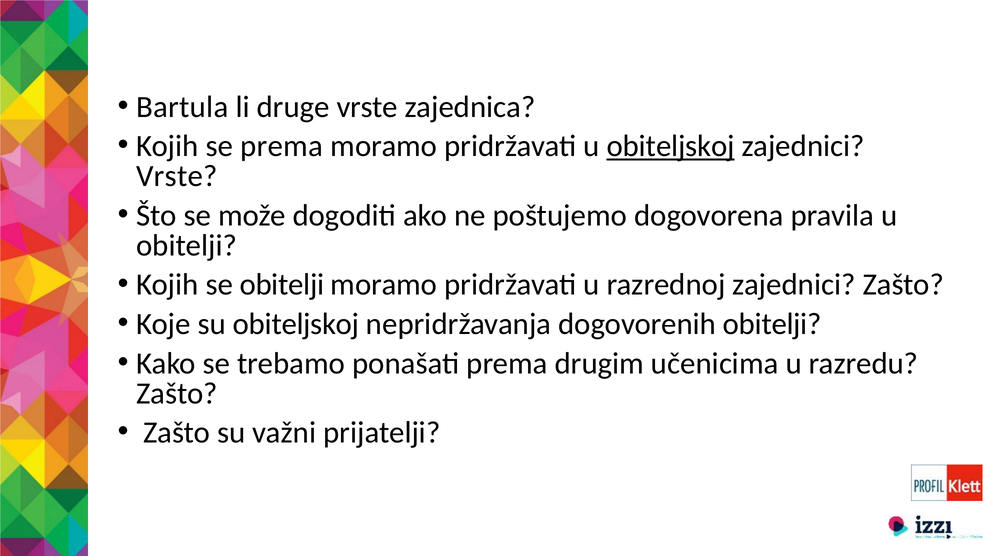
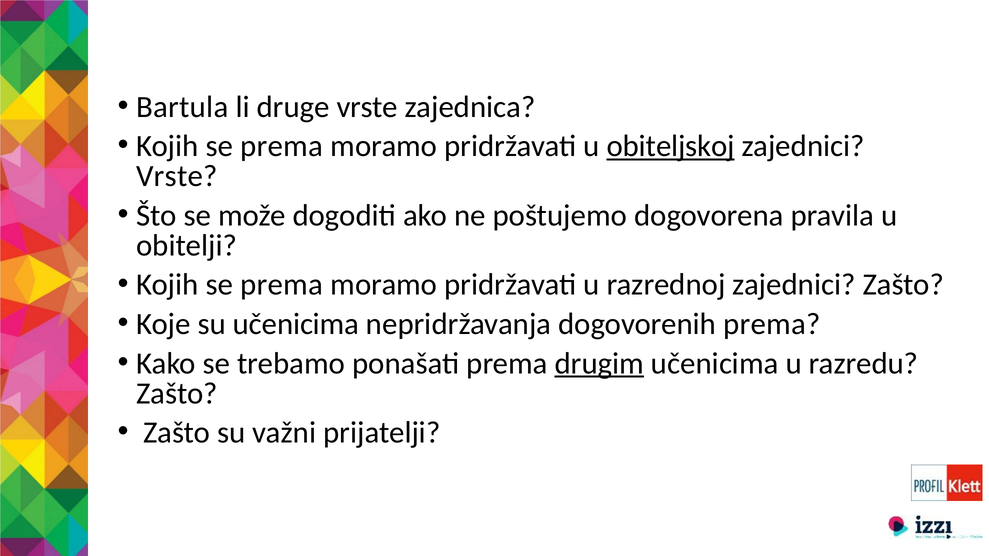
obitelji: obitelji -> prema (282, 285)
su obiteljskoj: obiteljskoj -> učenicima (296, 324)
dogovorenih obitelji: obitelji -> prema (772, 324)
drugim underline: none -> present (599, 364)
